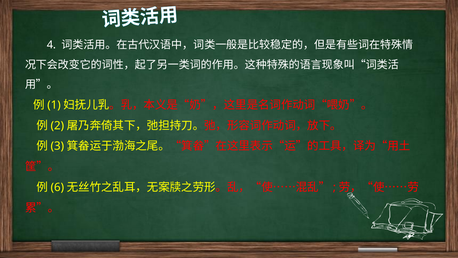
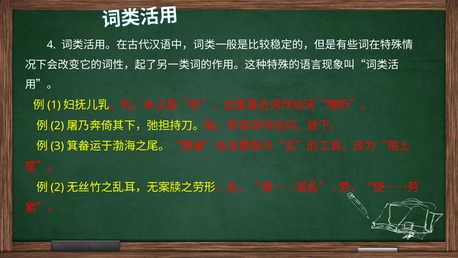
6: 6 -> 2 (57, 187)
